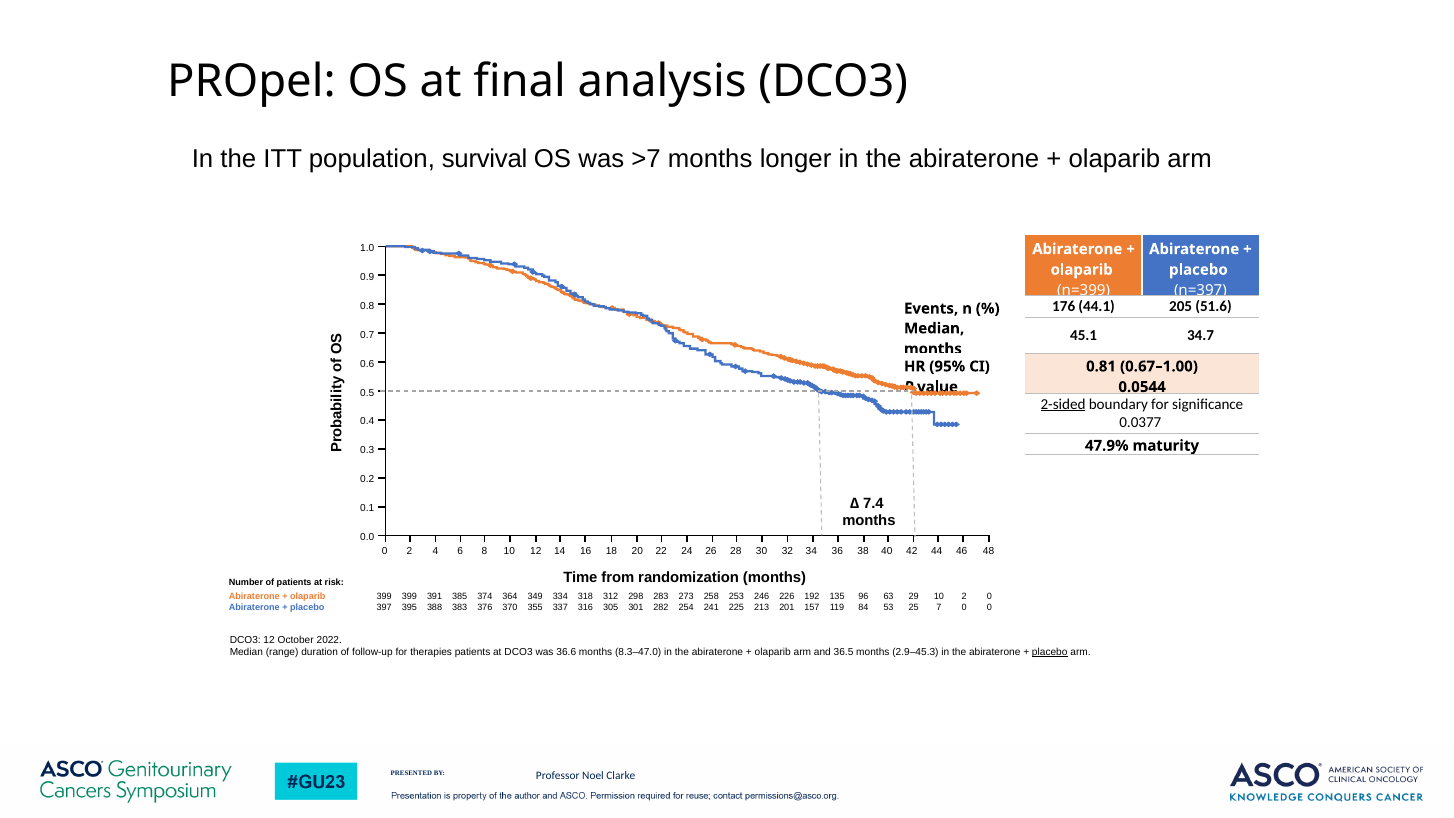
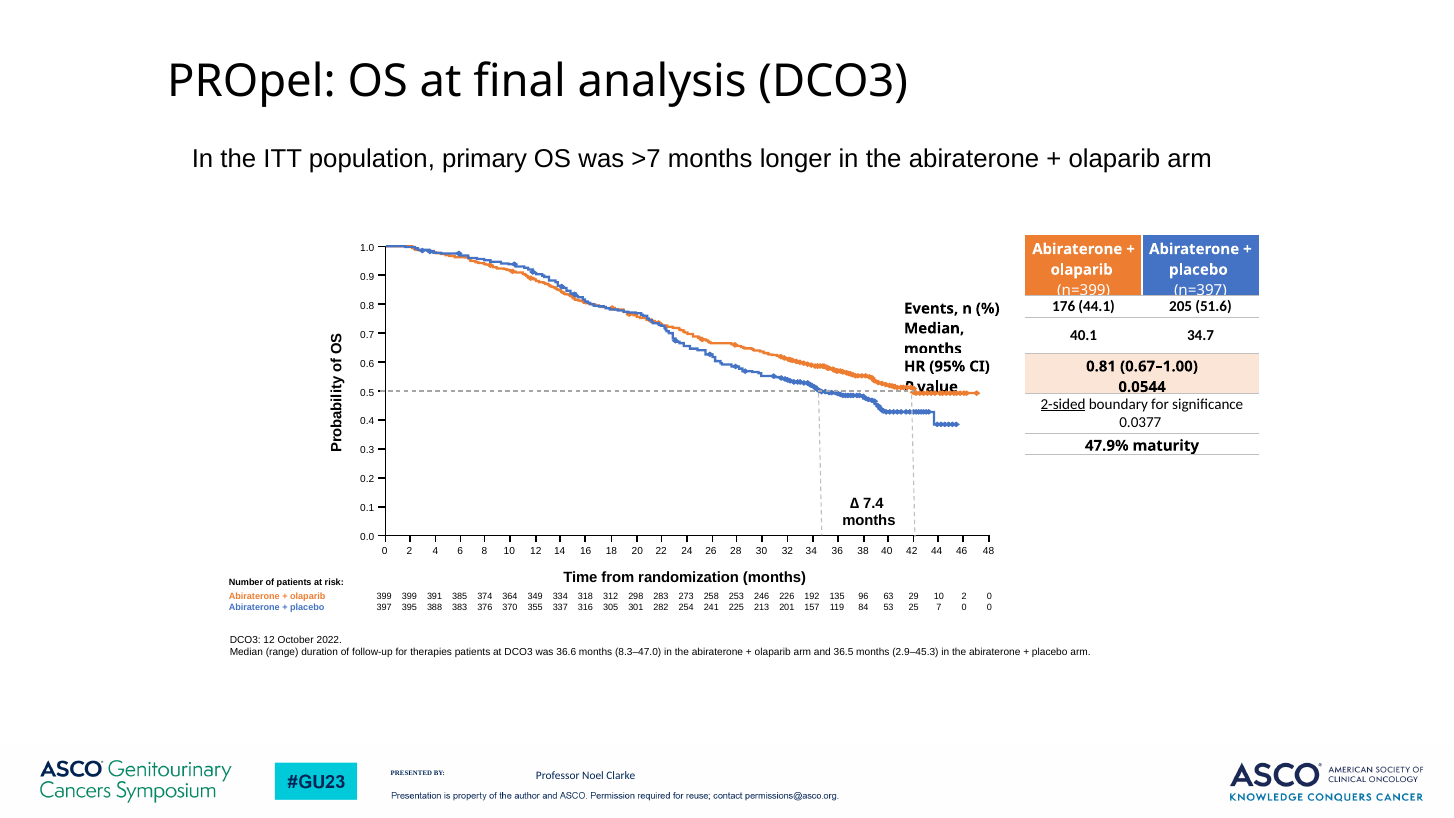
survival: survival -> primary (485, 159)
45.1: 45.1 -> 40.1 (1084, 336)
placebo underline: present -> none (1050, 652)
